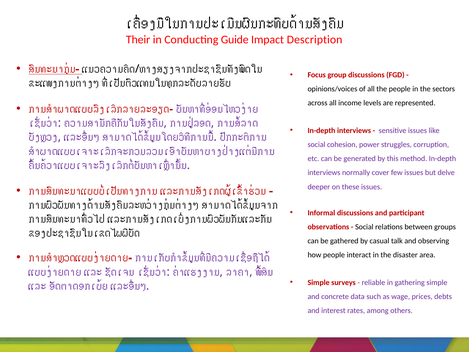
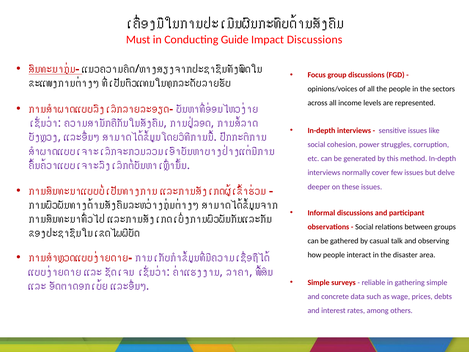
Their: Their -> Must (138, 40)
Impact Description: Description -> Discussions (315, 40)
